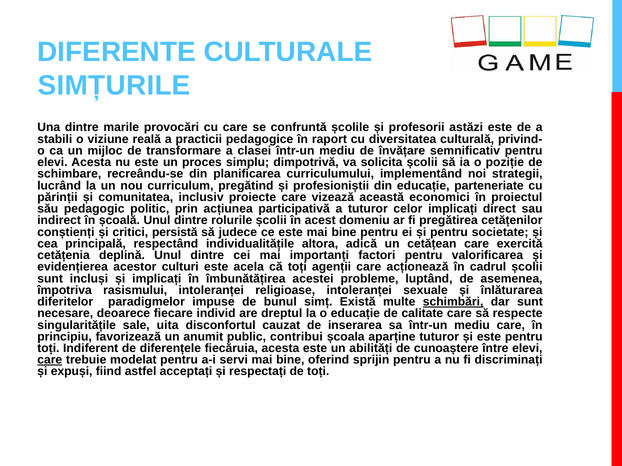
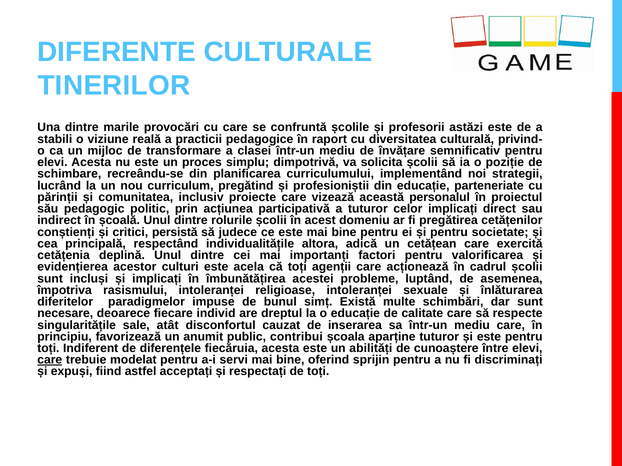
SIMȚURILE: SIMȚURILE -> TINERILOR (114, 86)
economici: economici -> personalul (440, 197)
schimbări underline: present -> none (453, 302)
uita: uita -> atât (168, 325)
